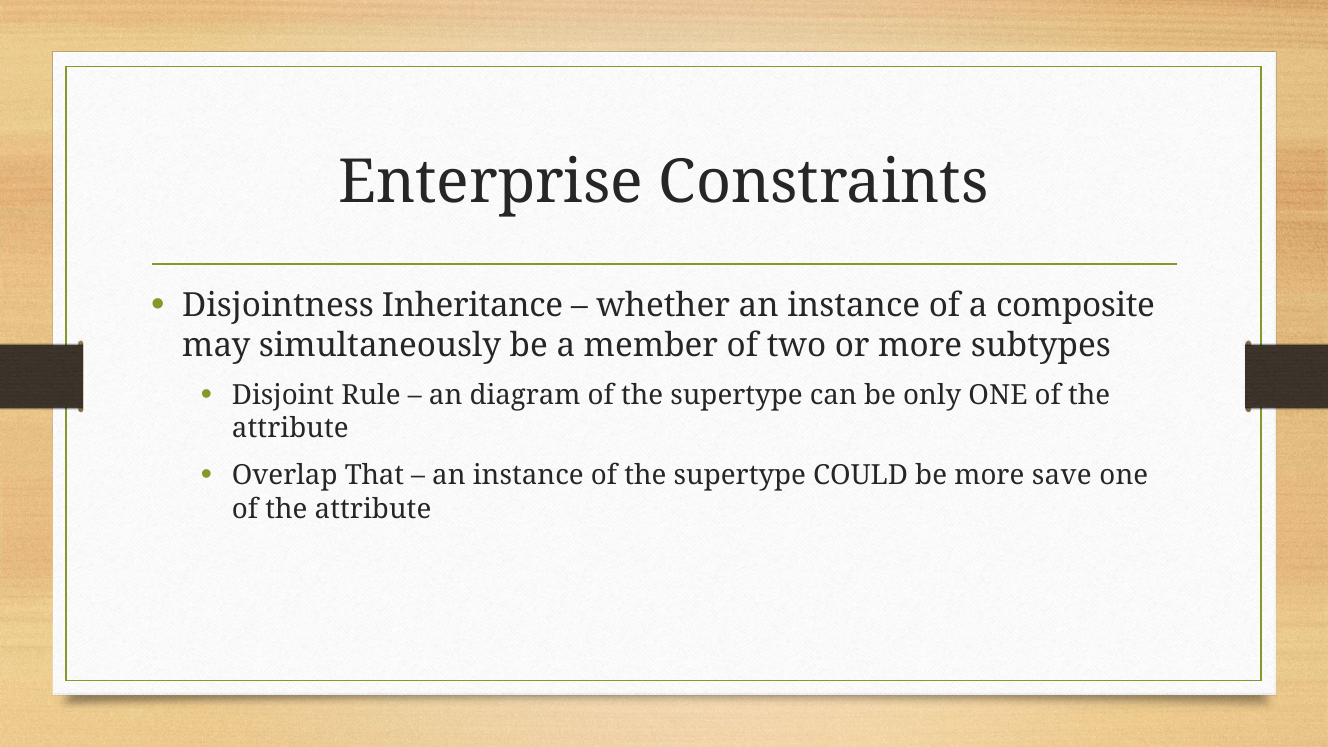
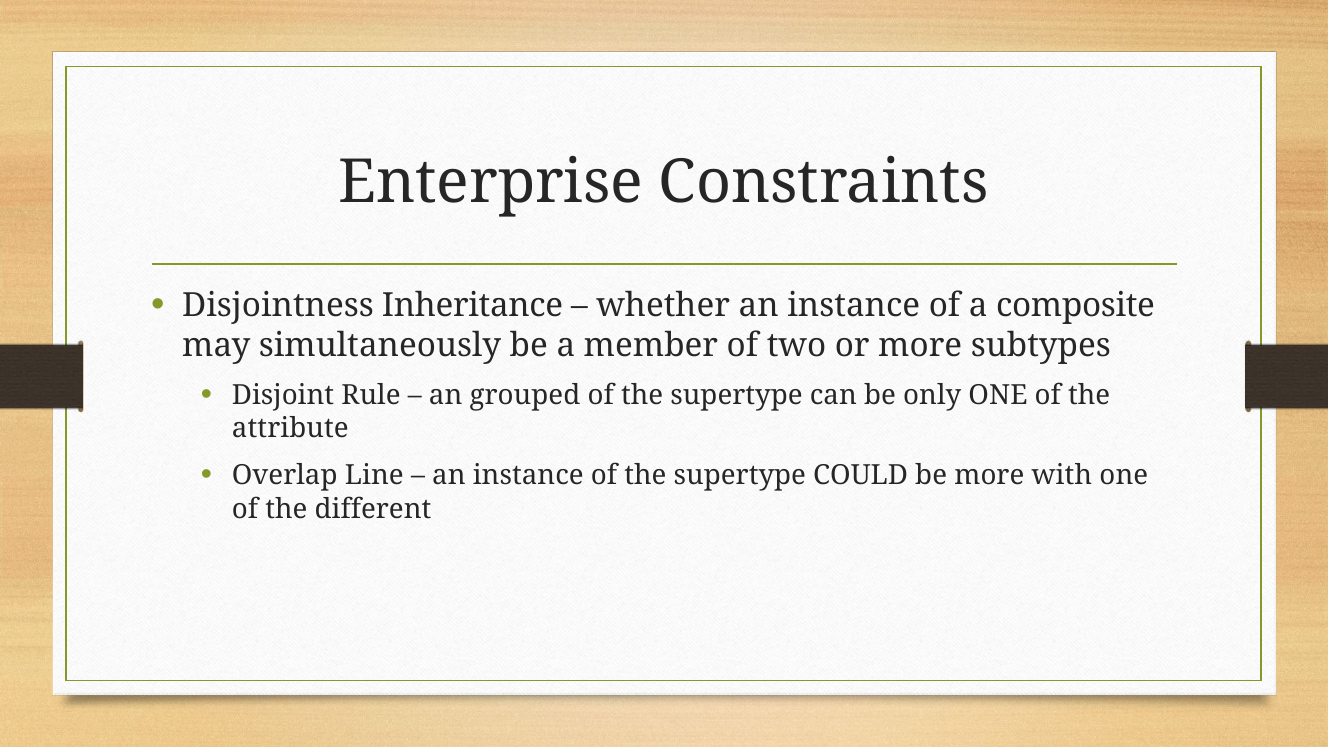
diagram: diagram -> grouped (525, 396)
That: That -> Line (374, 476)
save: save -> with (1062, 476)
attribute: attribute -> different (373, 509)
